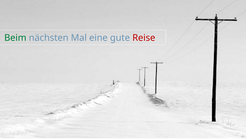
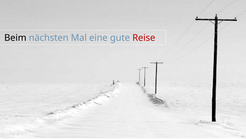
Beim colour: green -> black (15, 38)
